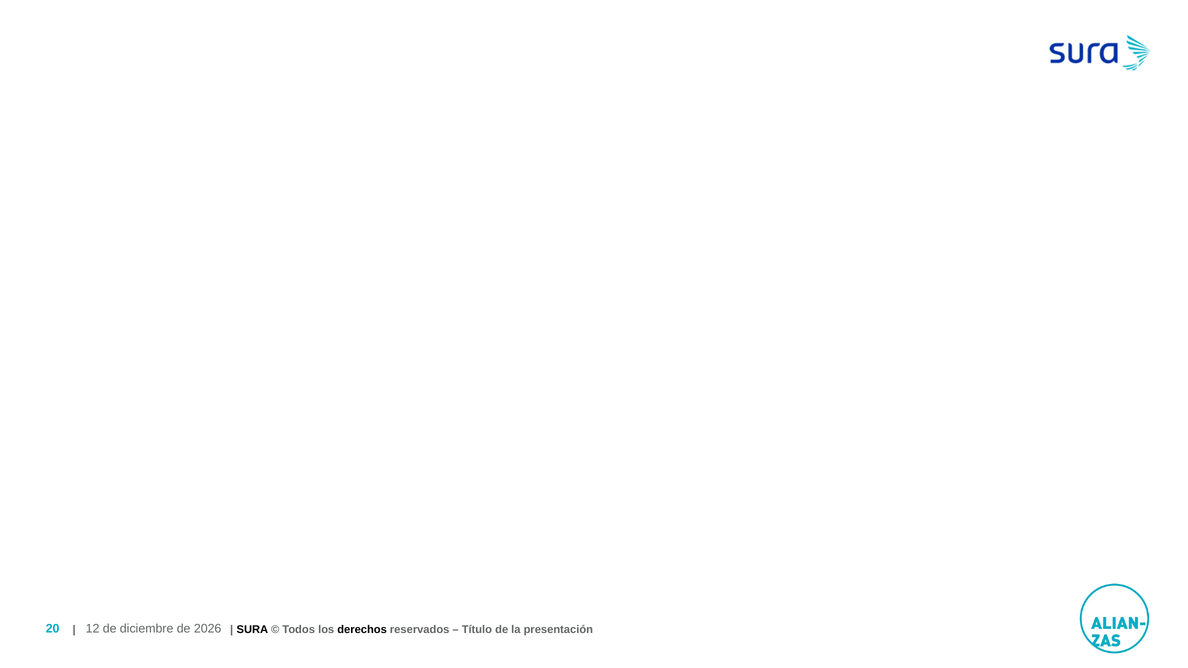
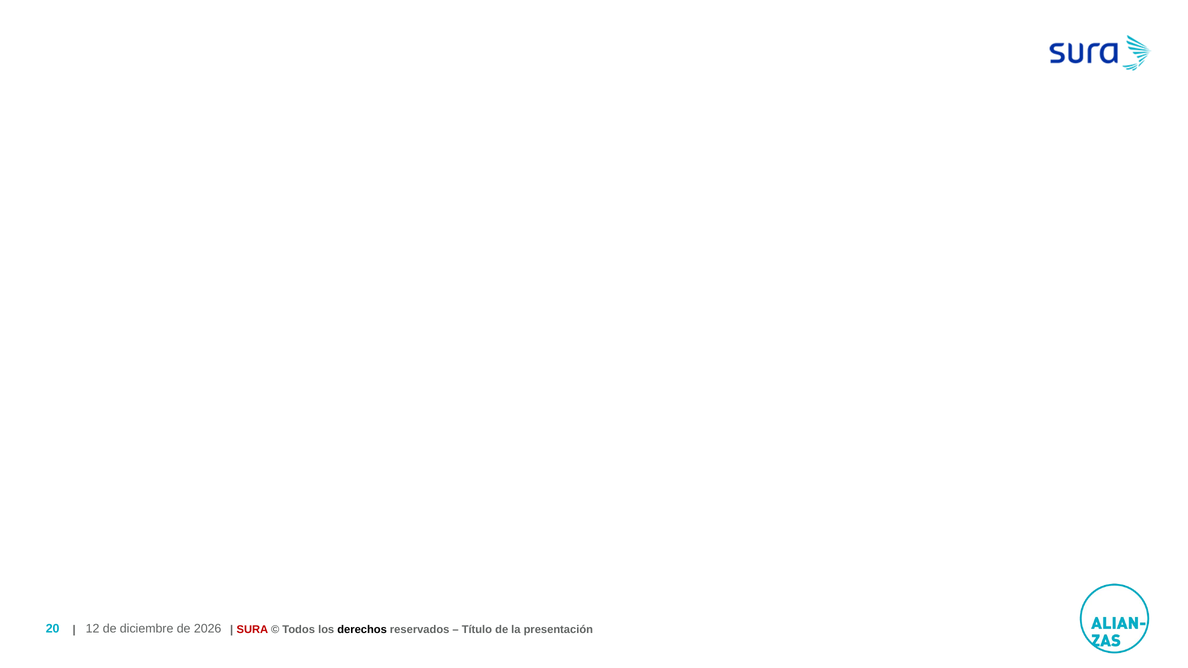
SURA colour: black -> red (252, 630)
